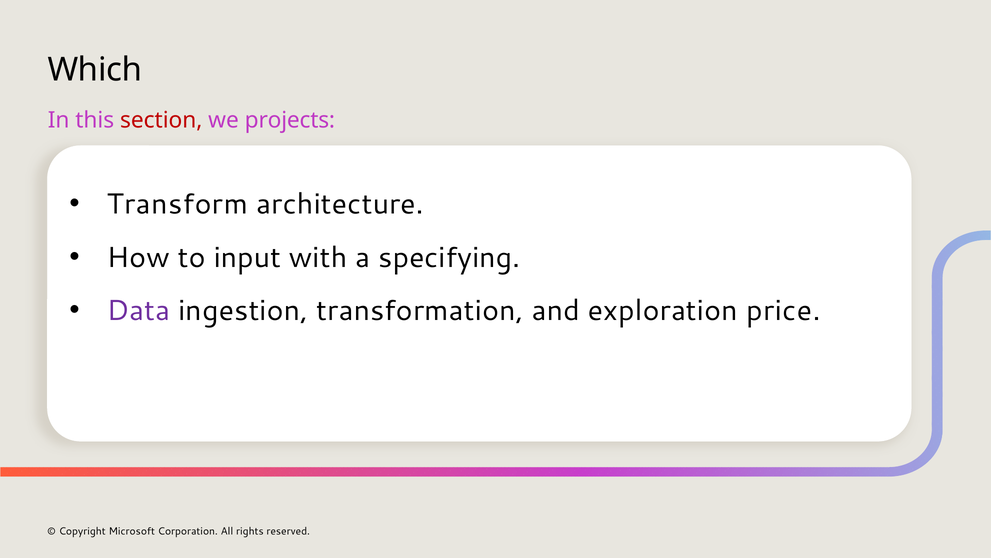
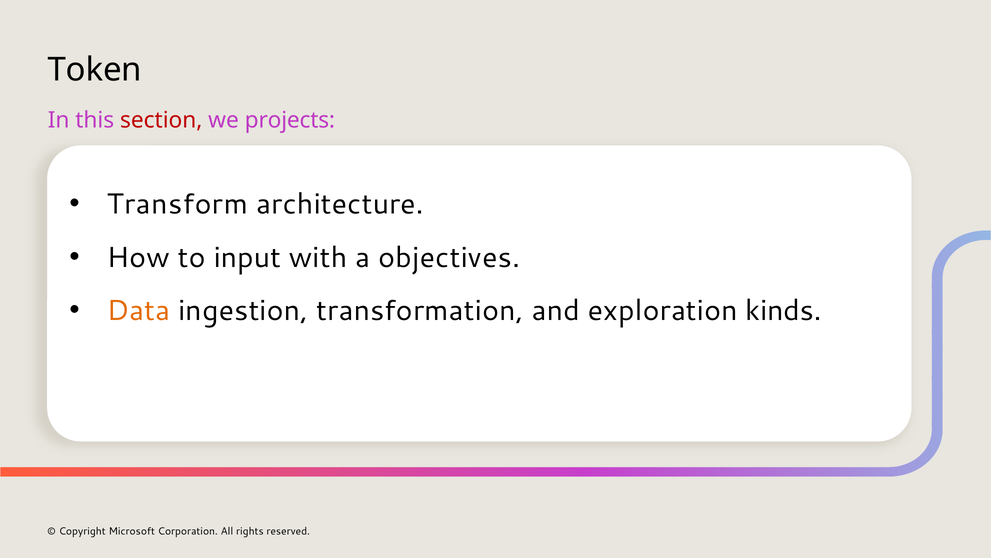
Which: Which -> Token (95, 70)
specifying: specifying -> objectives (449, 257)
Data colour: purple -> orange (138, 311)
price: price -> kinds (784, 311)
